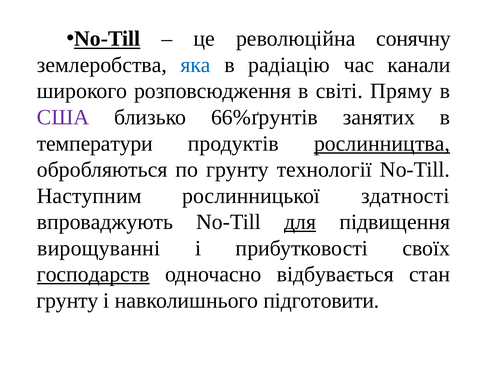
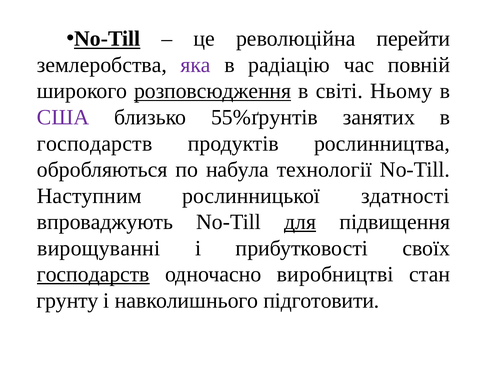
сонячну: сонячну -> перейти (413, 39)
яка colour: blue -> purple (196, 65)
канали: канали -> повній (419, 65)
розповсюдження underline: none -> present (213, 91)
Пряму: Пряму -> Ньому (401, 91)
66%ґрунтів: 66%ґрунтів -> 55%ґрунтів (264, 117)
температури: температури -> господарств (95, 144)
рослинництва underline: present -> none (382, 144)
по грунту: грунту -> набула (238, 170)
відбувається: відбувається -> виробництві (335, 275)
